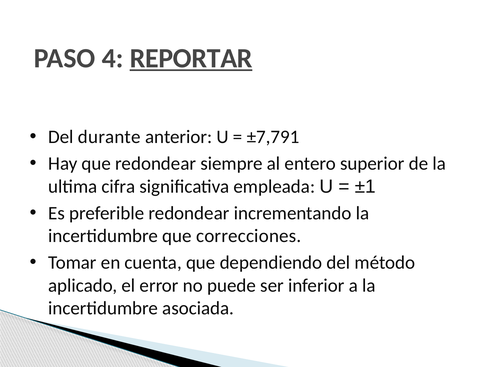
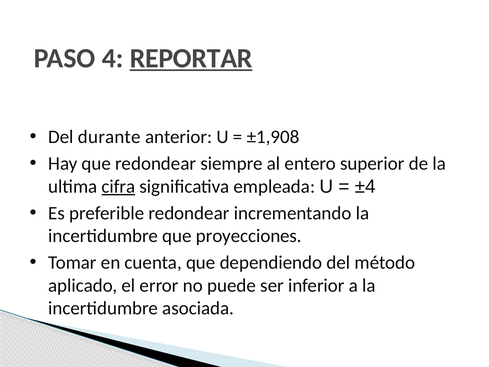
±7,791: ±7,791 -> ±1,908 (273, 137)
cifra underline: none -> present (118, 186)
±1: ±1 -> ±4 (365, 186)
correcciones: correcciones -> proyecciones (249, 236)
